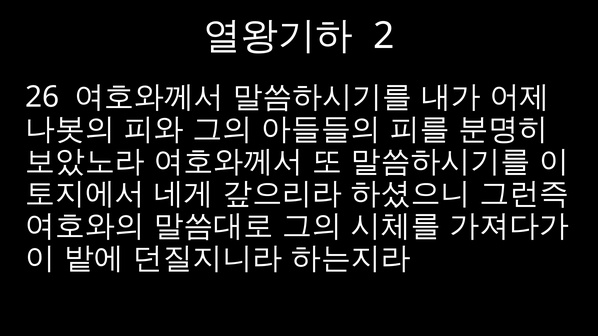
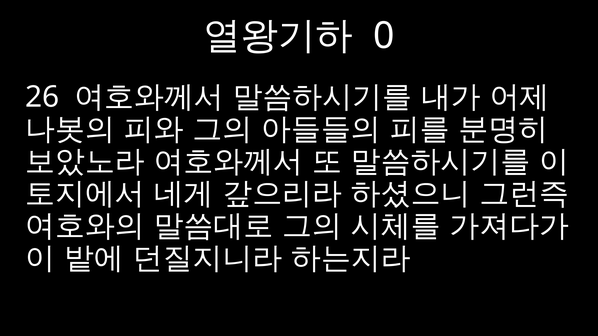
2: 2 -> 0 (384, 36)
